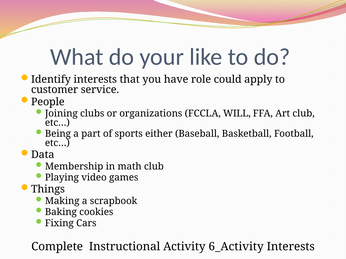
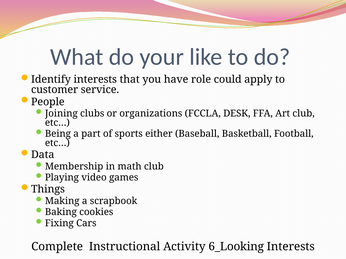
WILL: WILL -> DESK (237, 114)
6_Activity: 6_Activity -> 6_Looking (236, 247)
